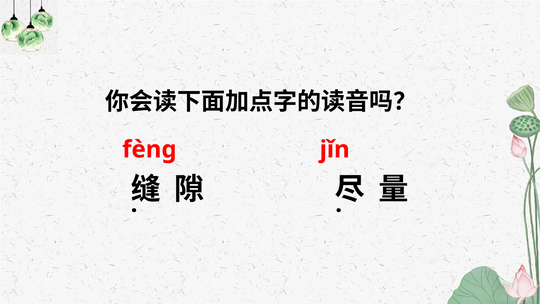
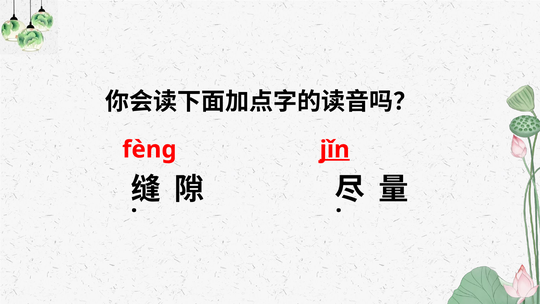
jǐn underline: none -> present (335, 149)
